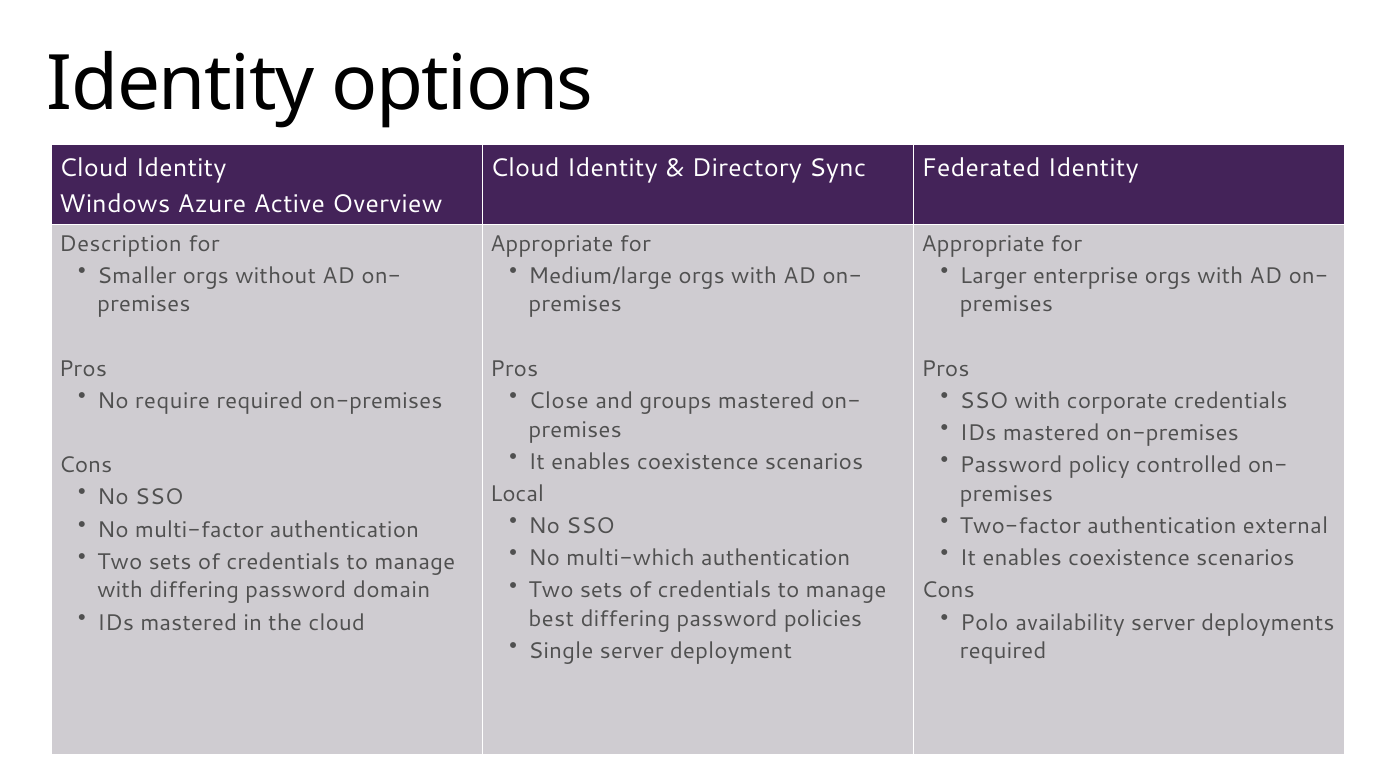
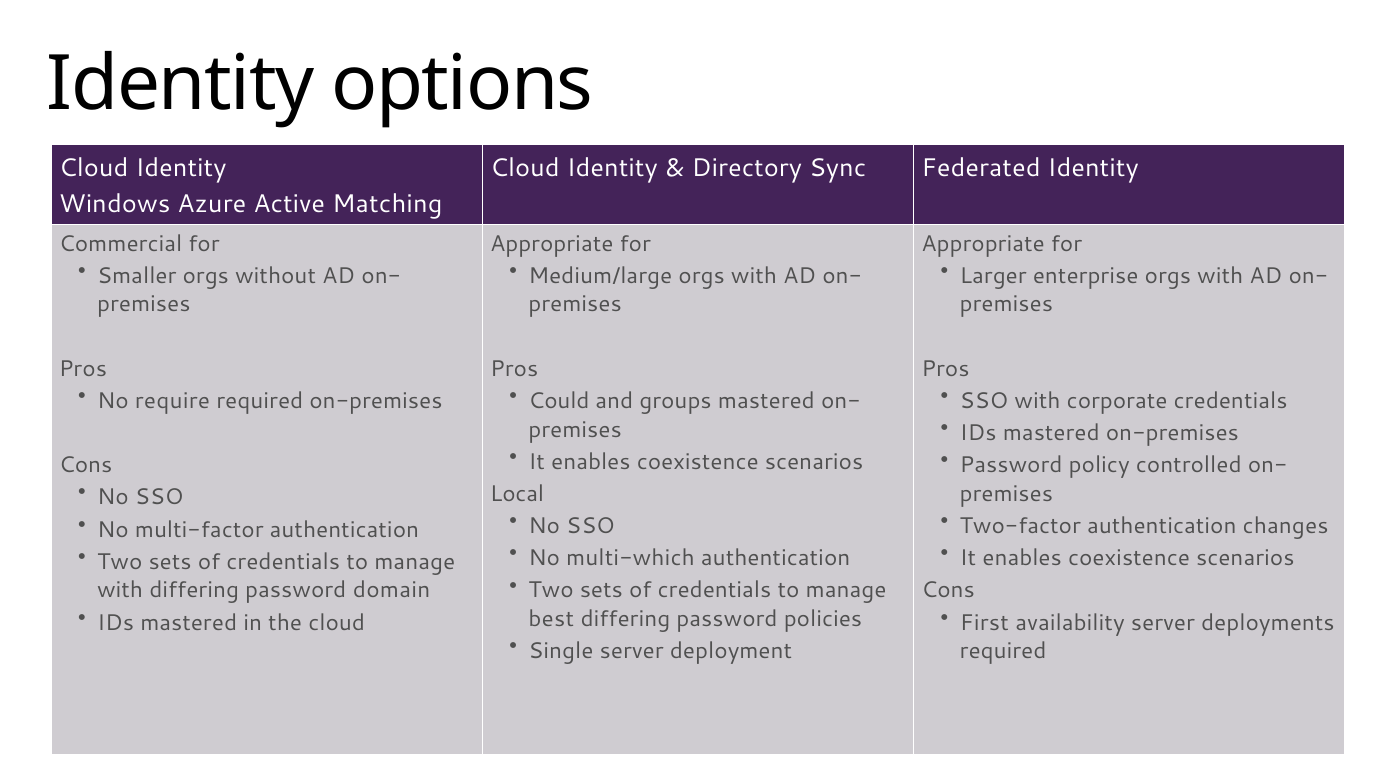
Overview: Overview -> Matching (387, 204)
Description: Description -> Commercial (121, 244)
Close: Close -> Could (559, 401)
external: external -> changes (1286, 527)
Polo: Polo -> First (984, 623)
